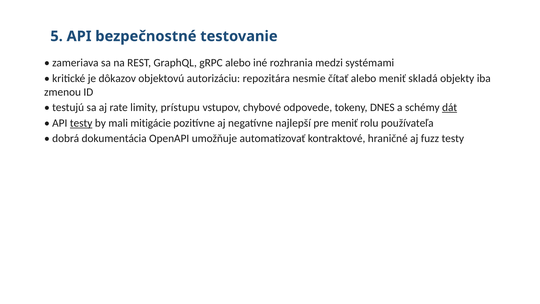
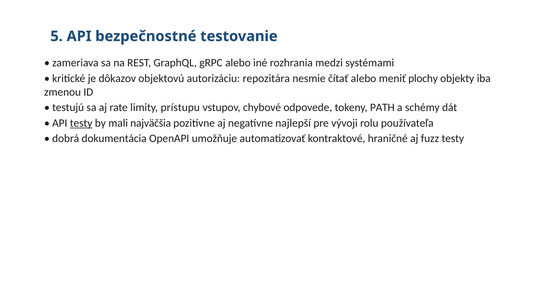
skladá: skladá -> plochy (423, 78)
DNES: DNES -> PATH (382, 108)
dát underline: present -> none (450, 108)
mitigácie: mitigácie -> najväčšia (151, 123)
pre meniť: meniť -> vývoji (344, 123)
